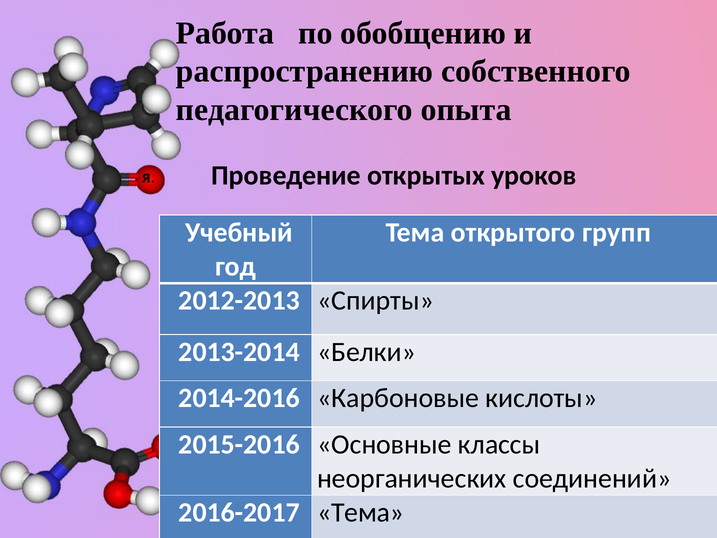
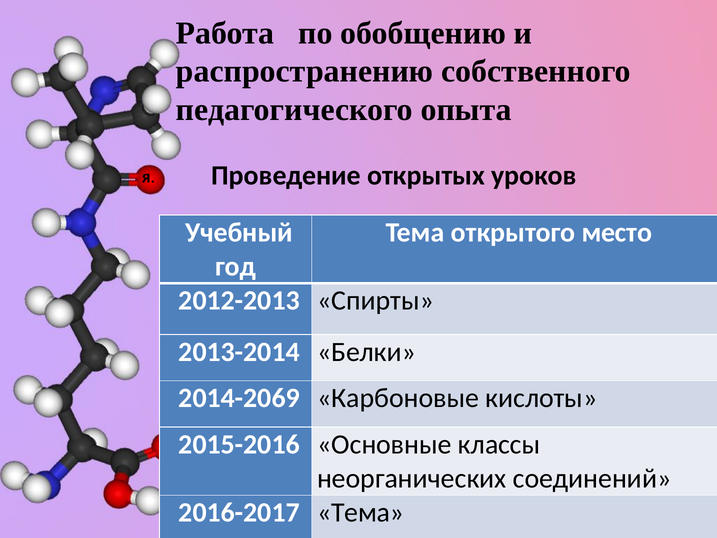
групп: групп -> место (617, 232)
2014-2016: 2014-2016 -> 2014-2069 (239, 398)
